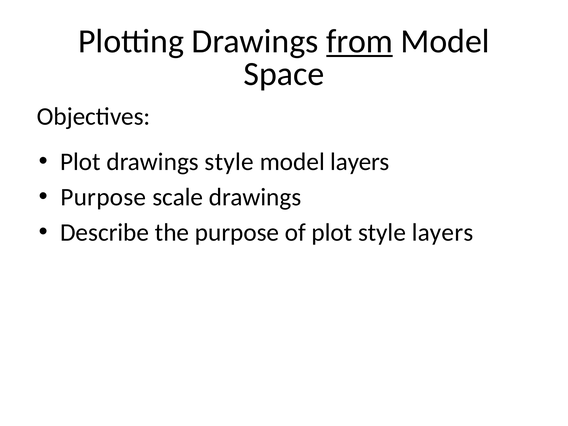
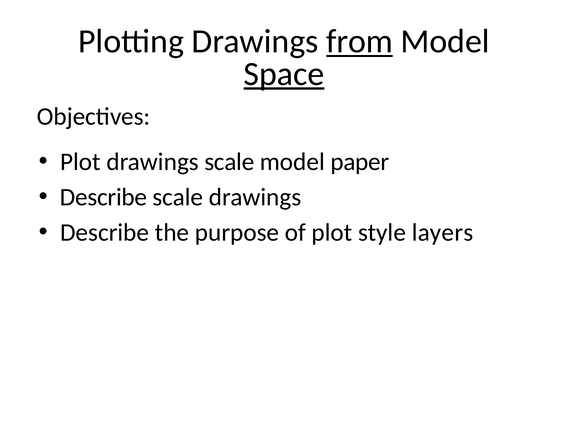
Space underline: none -> present (284, 74)
drawings style: style -> scale (229, 162)
model layers: layers -> paper (360, 162)
Purpose: Purpose -> Describe (104, 197)
